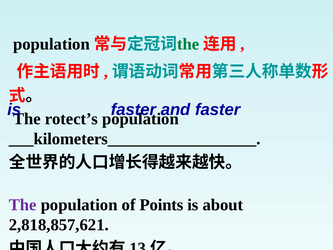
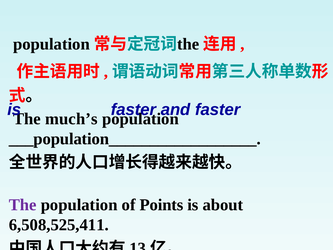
the colour: green -> black (188, 44)
rotect’s: rotect’s -> much’s (71, 119)
___kilometers__________________: ___kilometers__________________ -> ___population__________________ (135, 139)
2,818,857,621: 2,818,857,621 -> 6,508,525,411 (59, 225)
